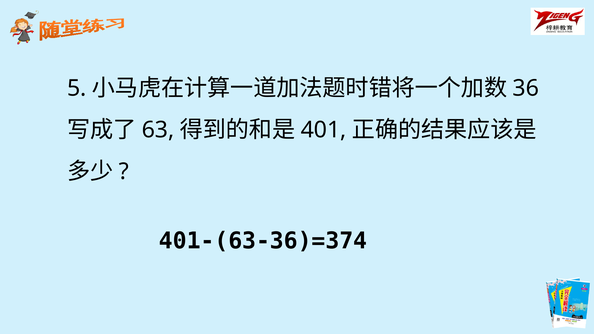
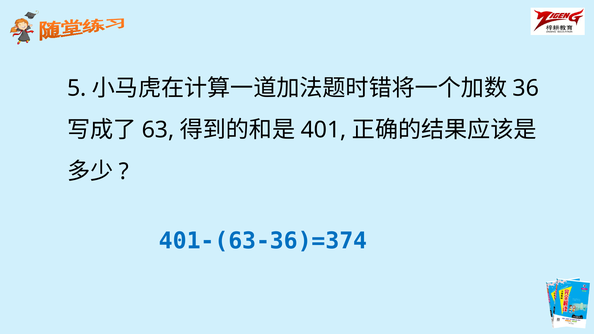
401-(63-36)=374 colour: black -> blue (263, 241)
